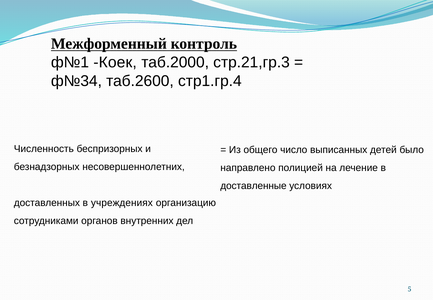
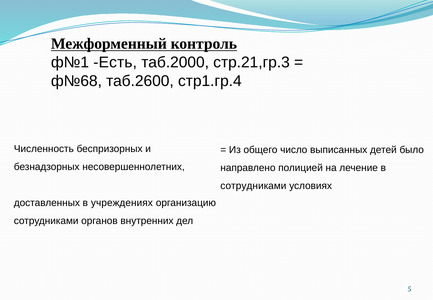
Коек: Коек -> Есть (115, 62)
ф№34: ф№34 -> ф№68 (76, 81)
доставленные: доставленные -> сотрудниками (253, 186)
